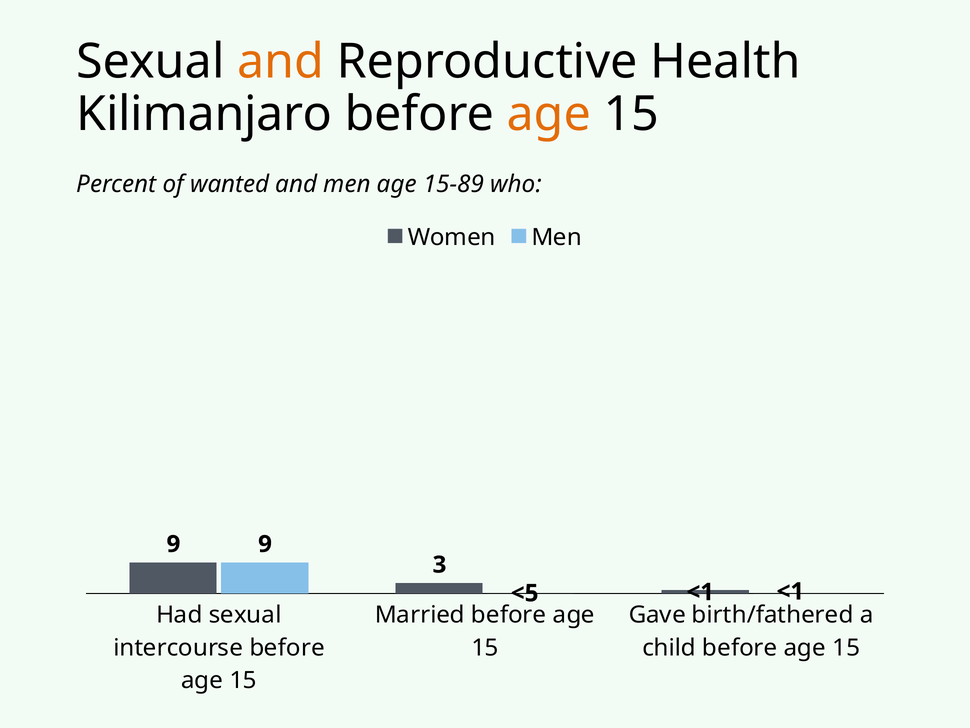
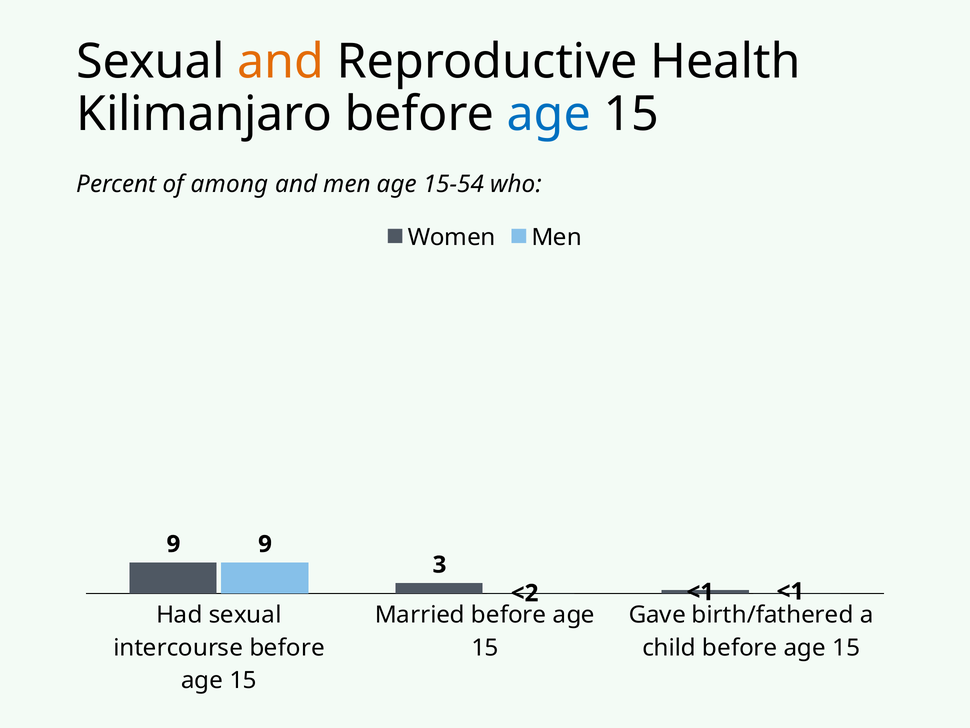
age colour: orange -> blue (549, 114)
wanted: wanted -> among (230, 184)
15-89: 15-89 -> 15-54 (454, 184)
<5: <5 -> <2 (525, 593)
